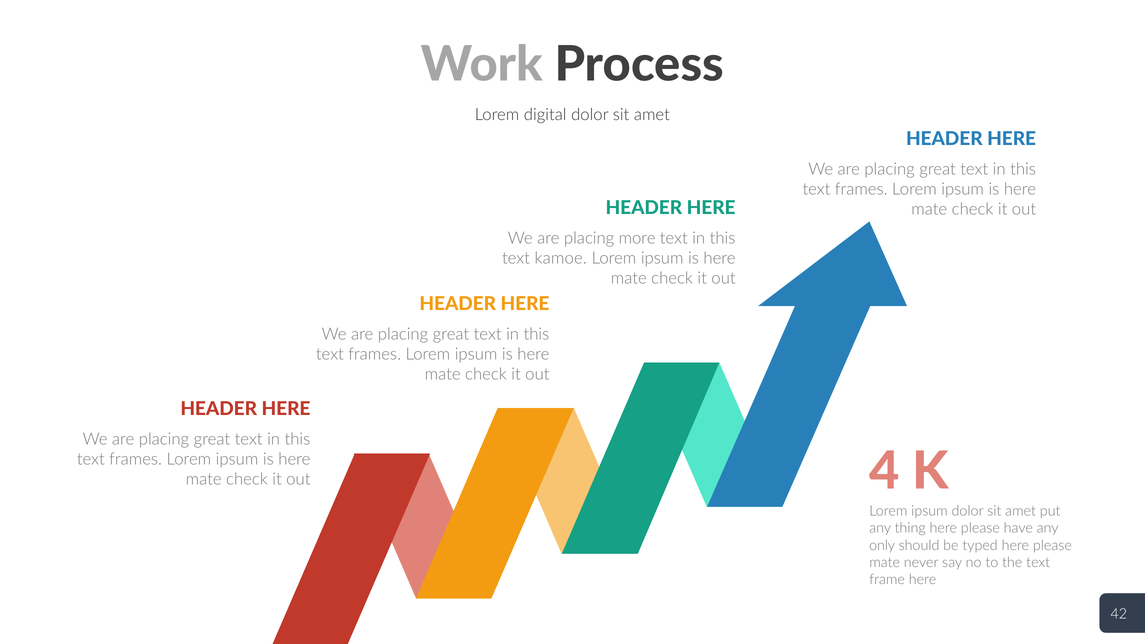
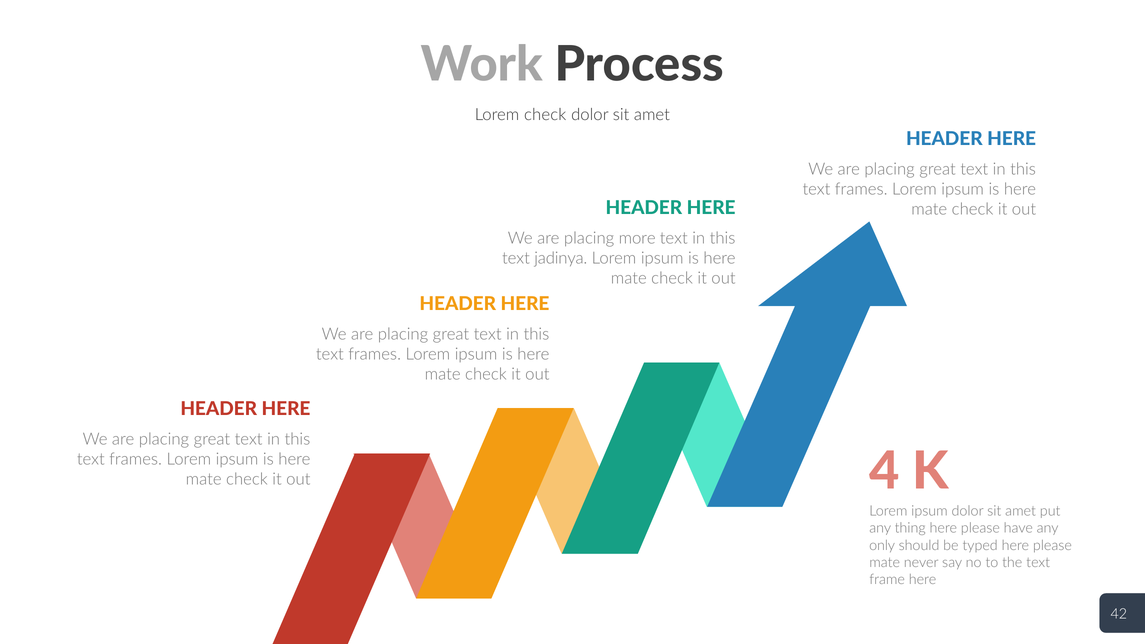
Lorem digital: digital -> check (545, 115)
kamoe: kamoe -> jadinya (561, 258)
